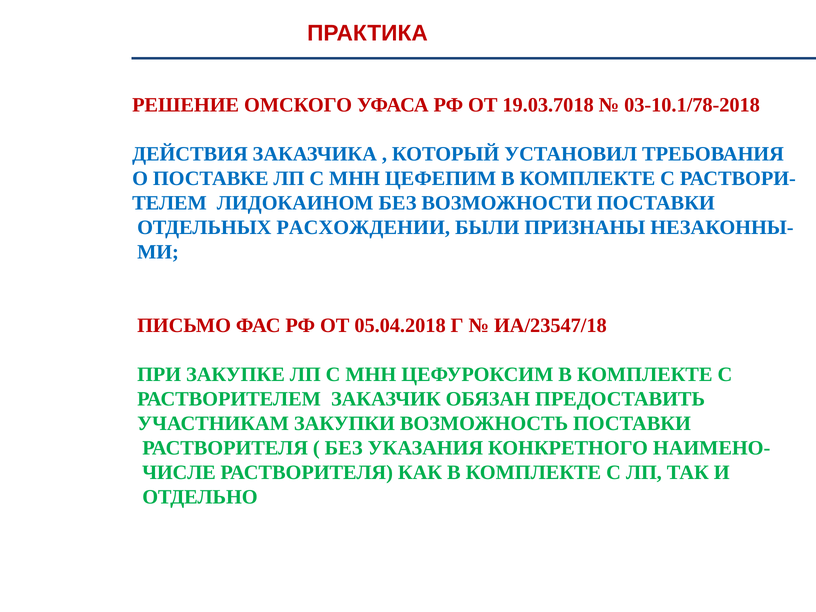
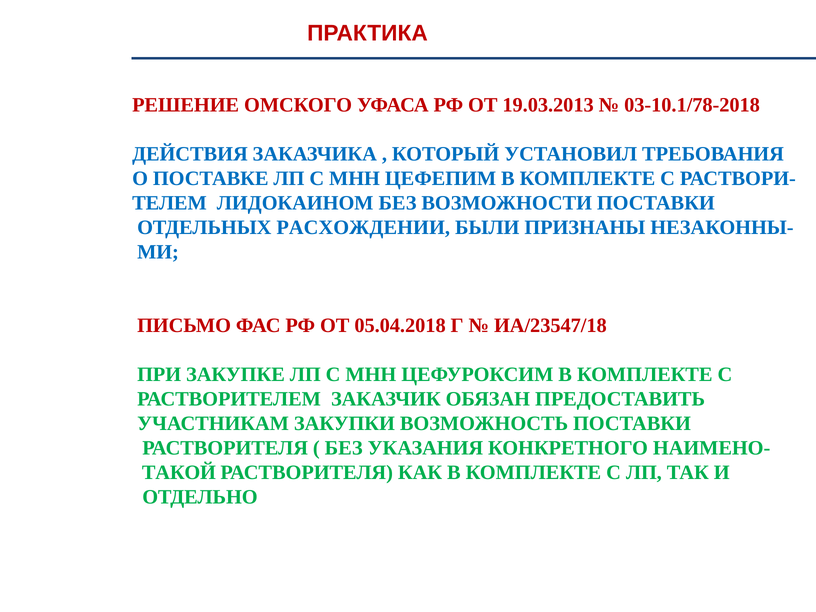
19.03.7018: 19.03.7018 -> 19.03.2013 (548, 105)
ЧИСЛЕ: ЧИСЛЕ -> ТАКОЙ (179, 472)
